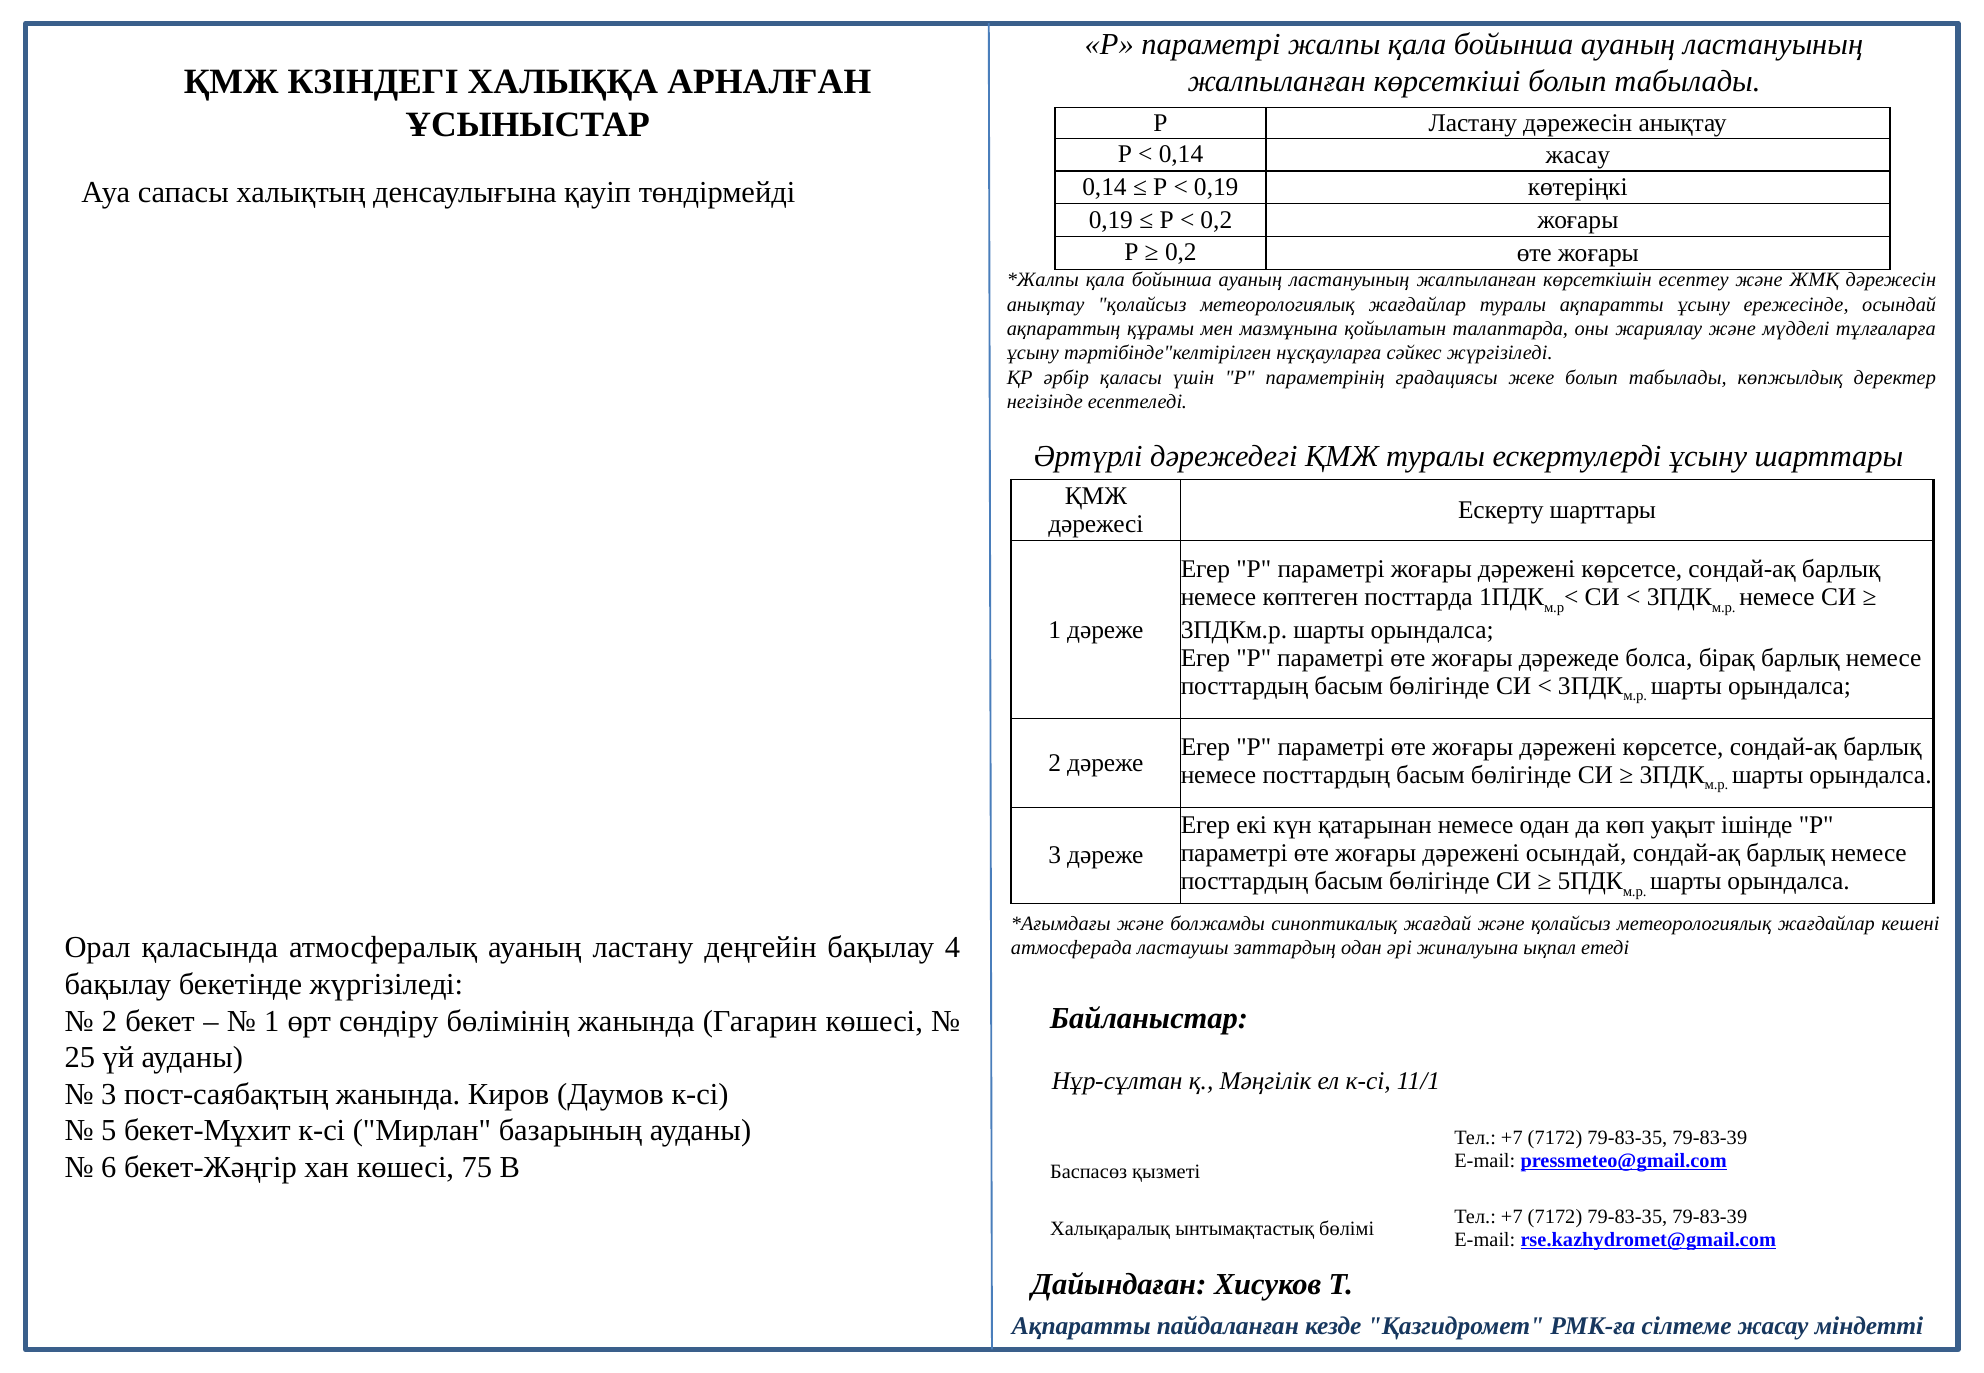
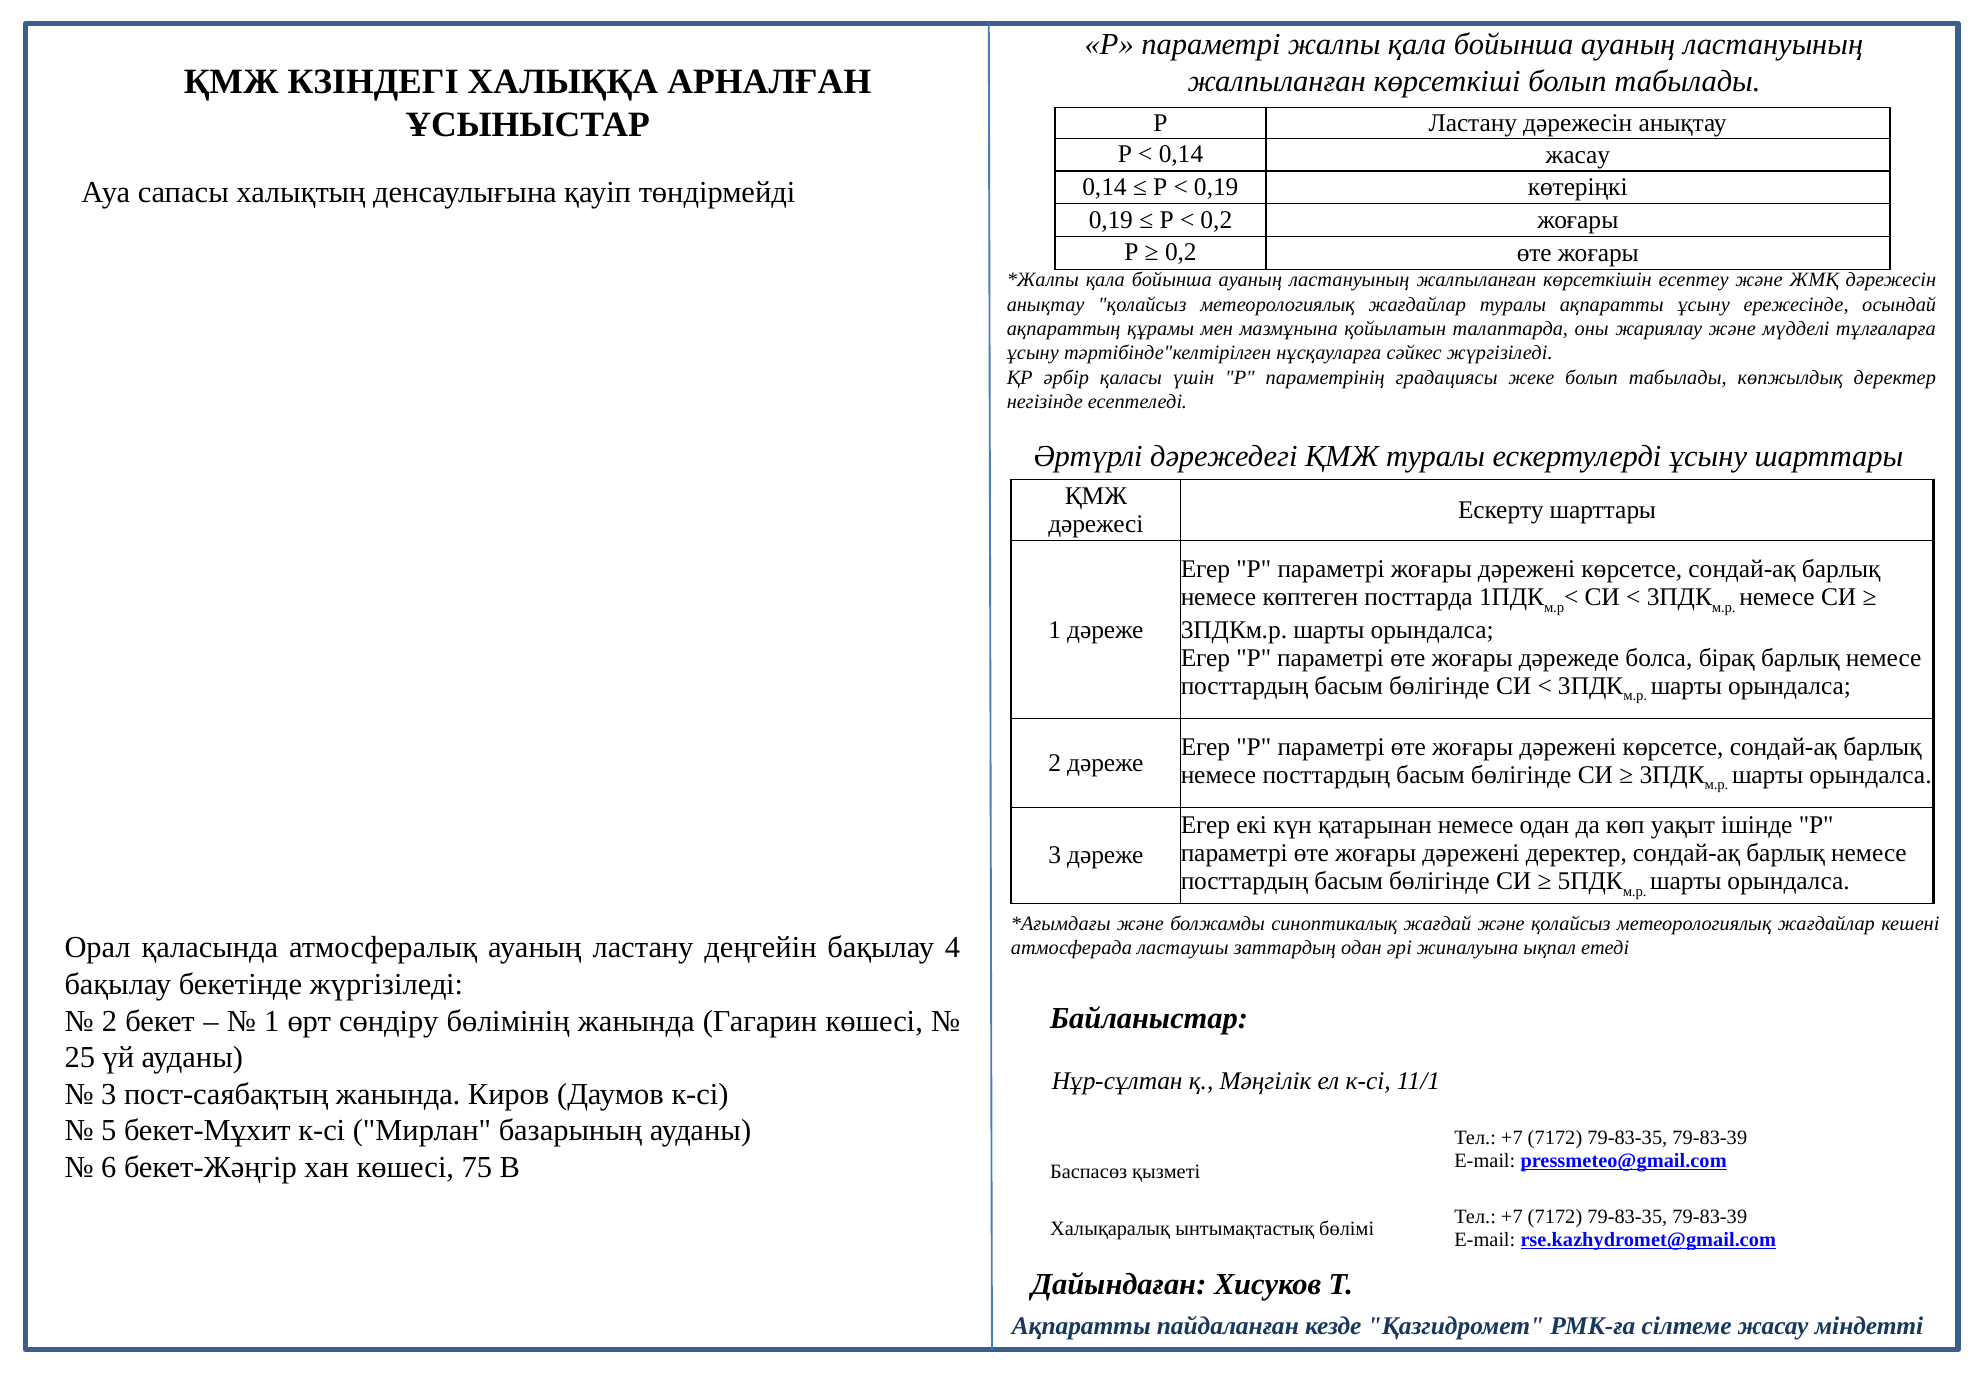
дәрежені осындай: осындай -> деректер (1576, 854)
